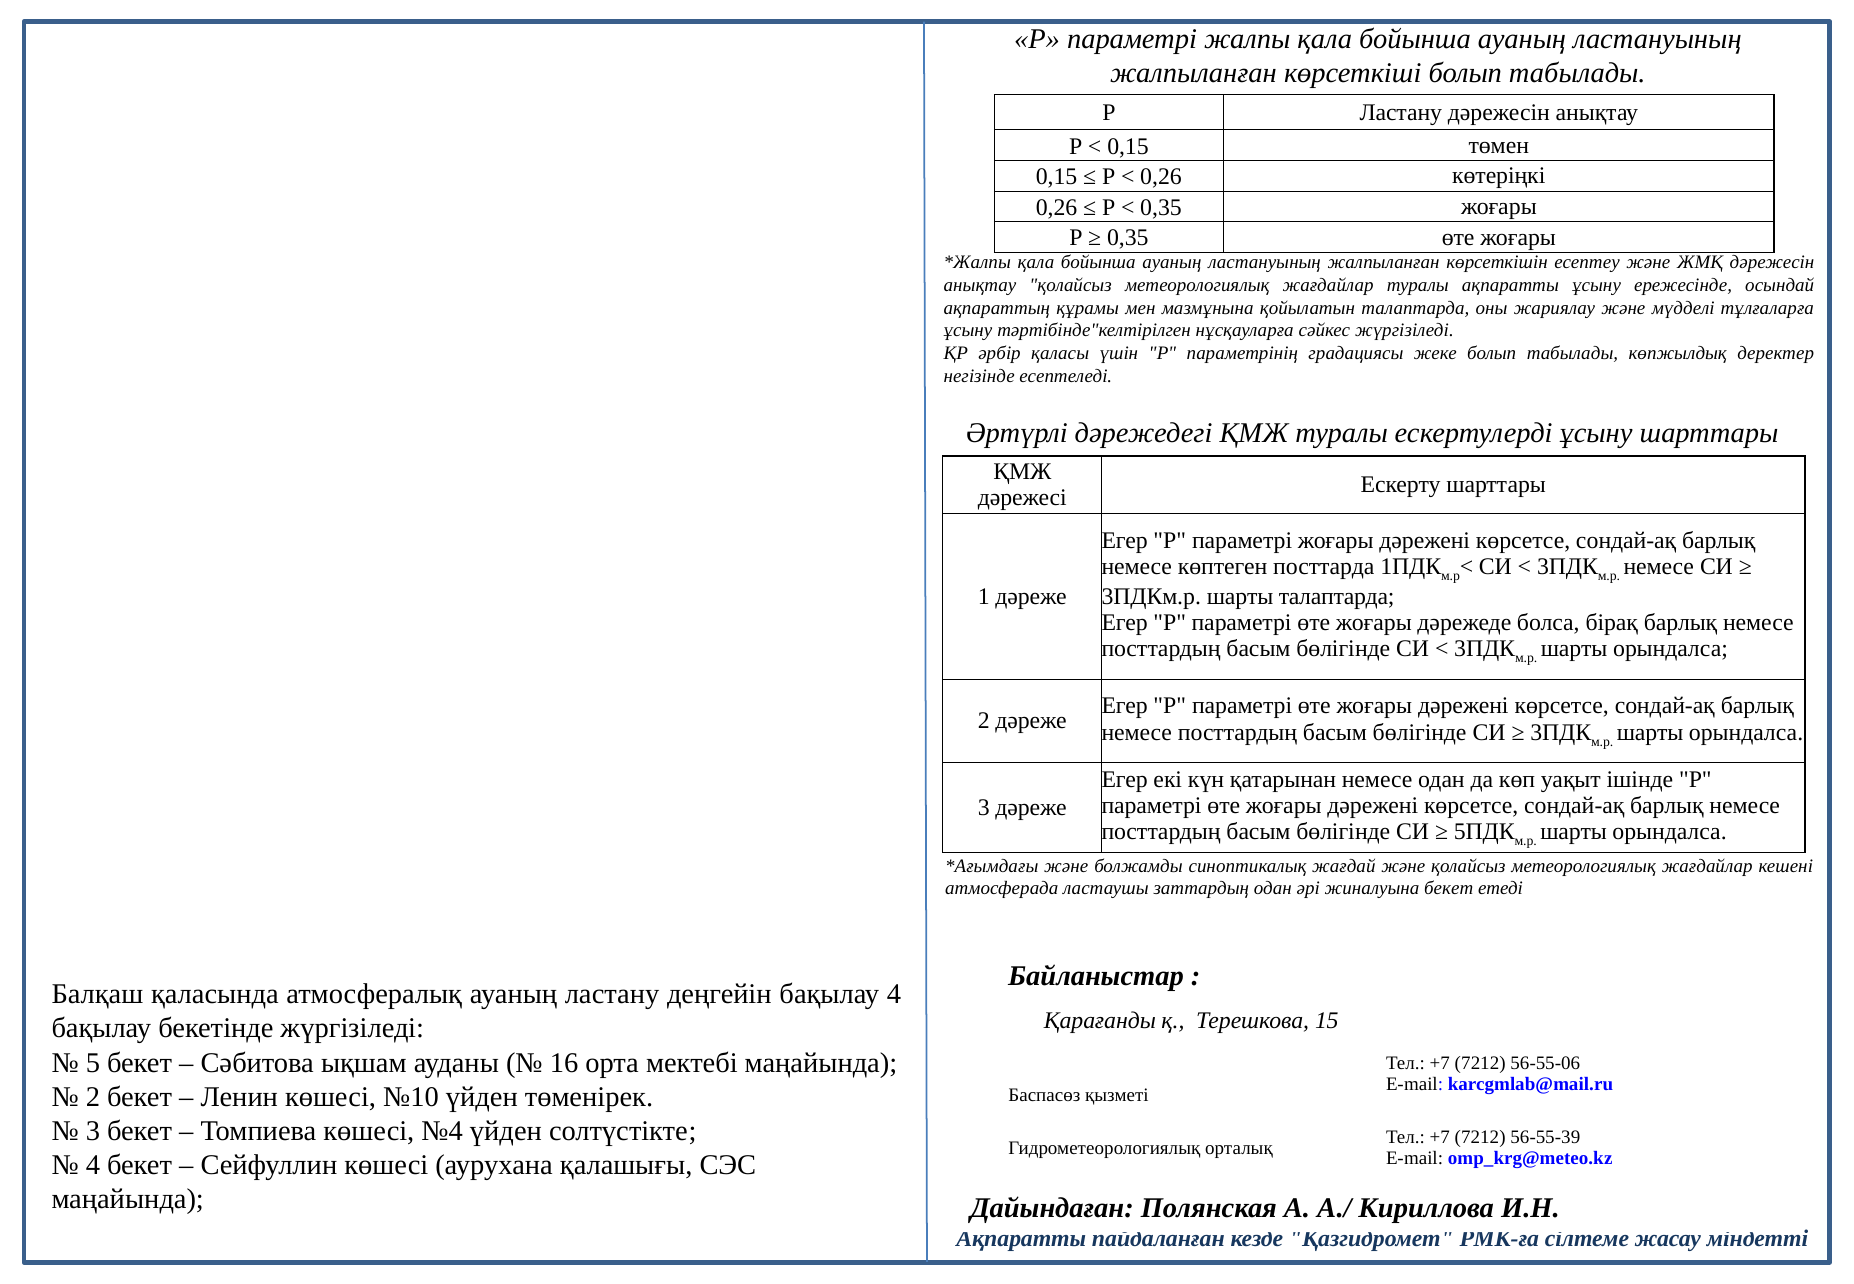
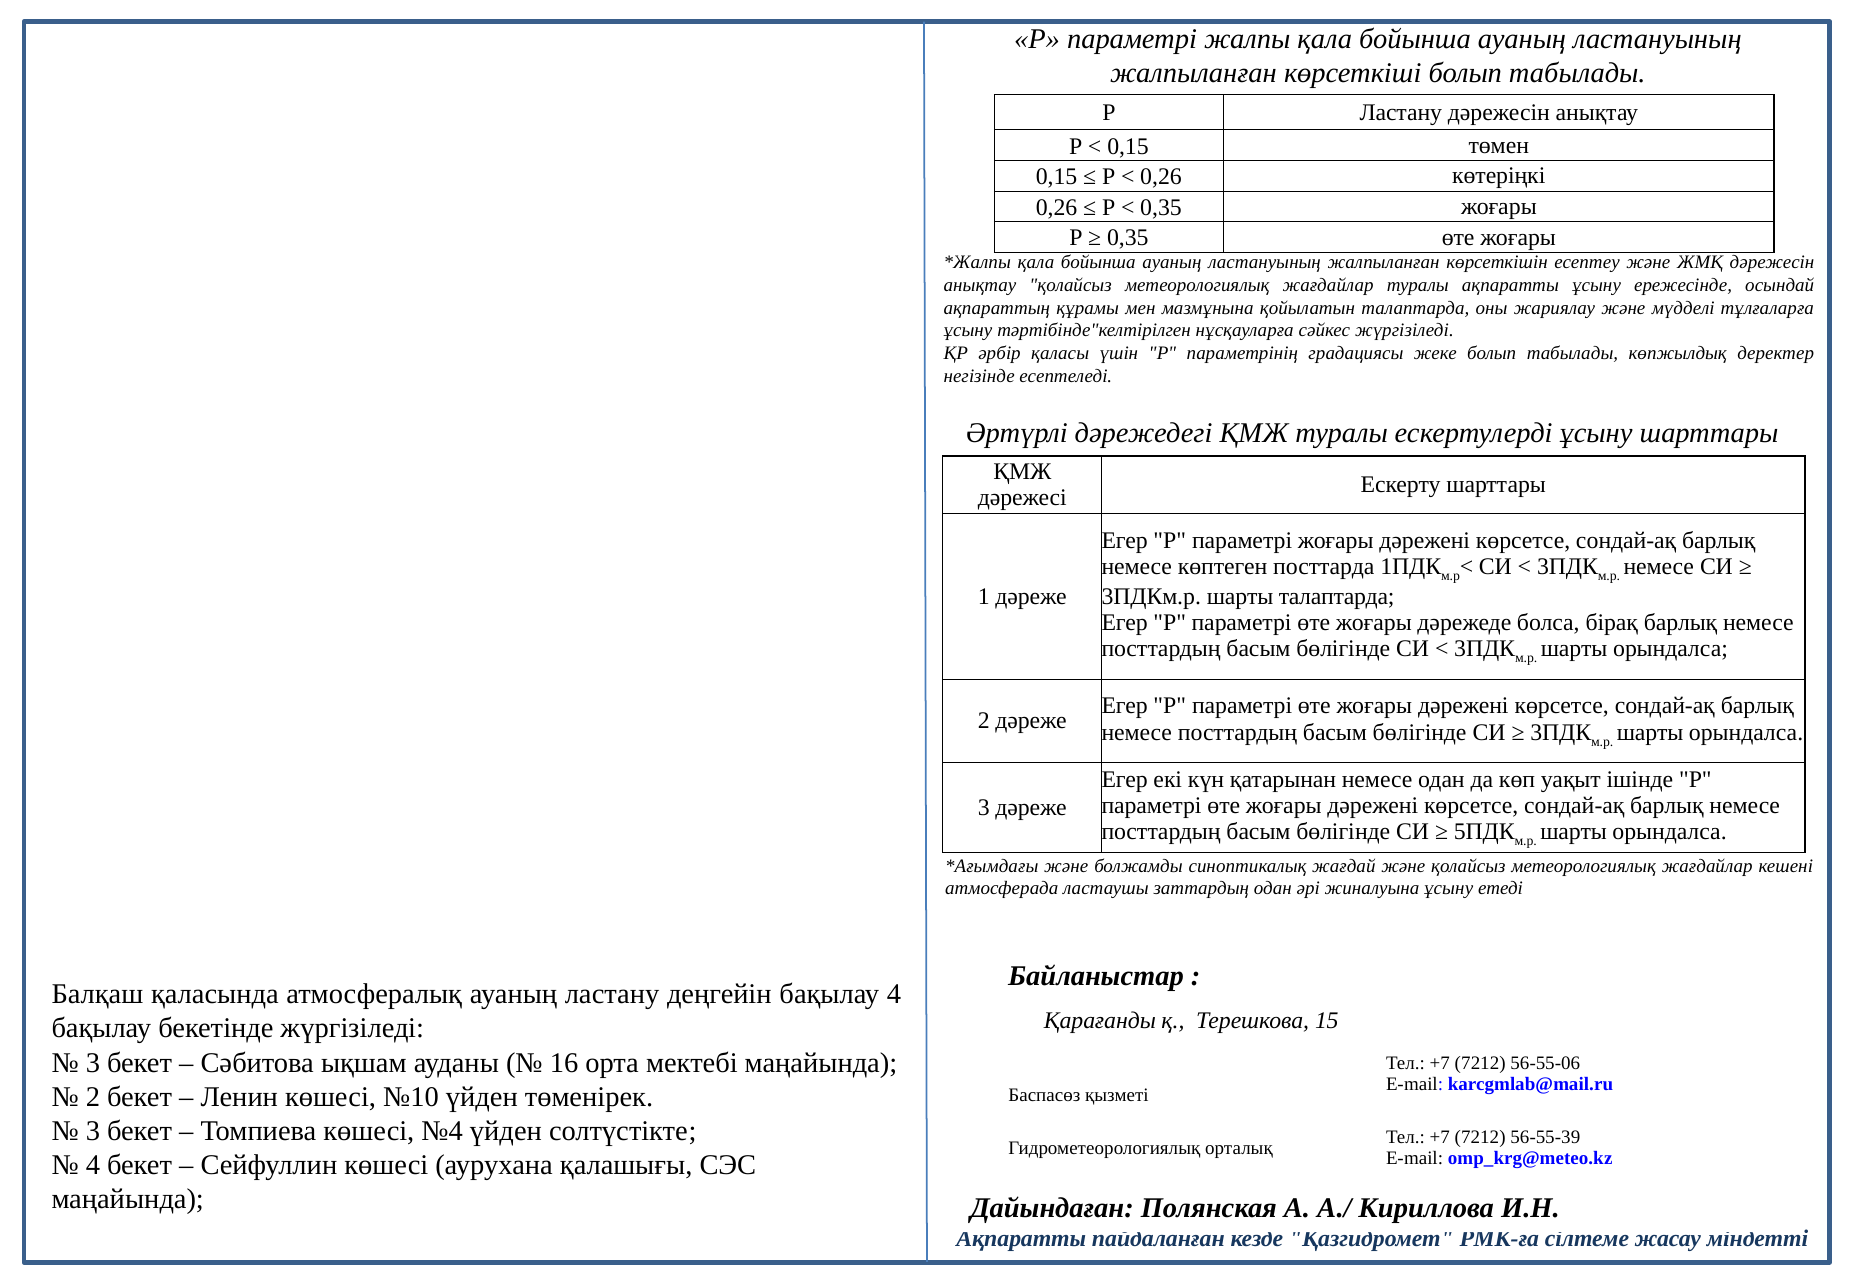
жиналуына бекет: бекет -> ұсыну (1449, 888)
5: 5 -> 3 (93, 1062)
